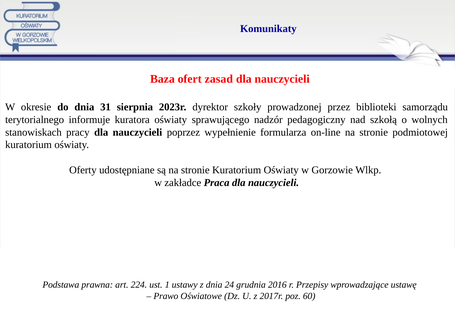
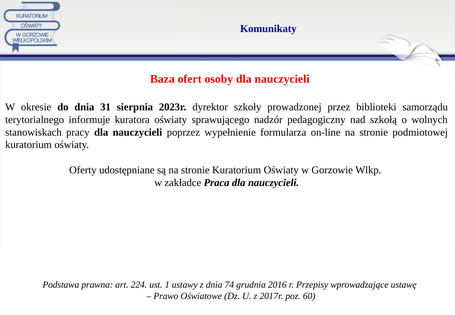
zasad: zasad -> osoby (219, 79)
24: 24 -> 74 (229, 285)
